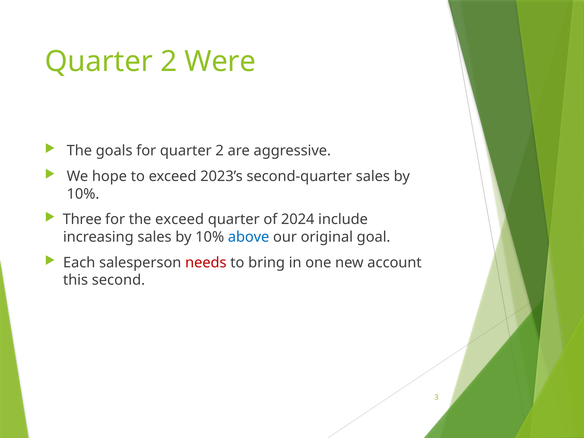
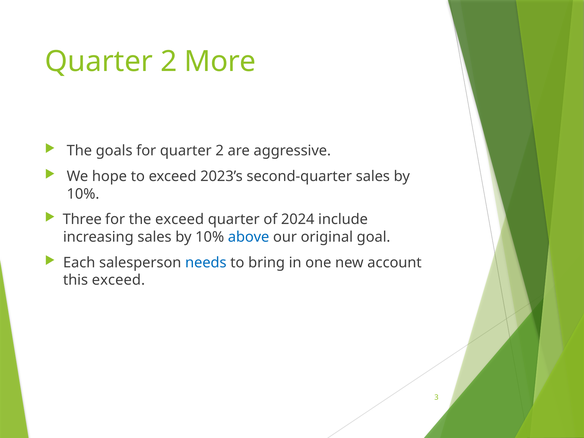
Were: Were -> More (220, 61)
needs colour: red -> blue (206, 263)
this second: second -> exceed (118, 280)
